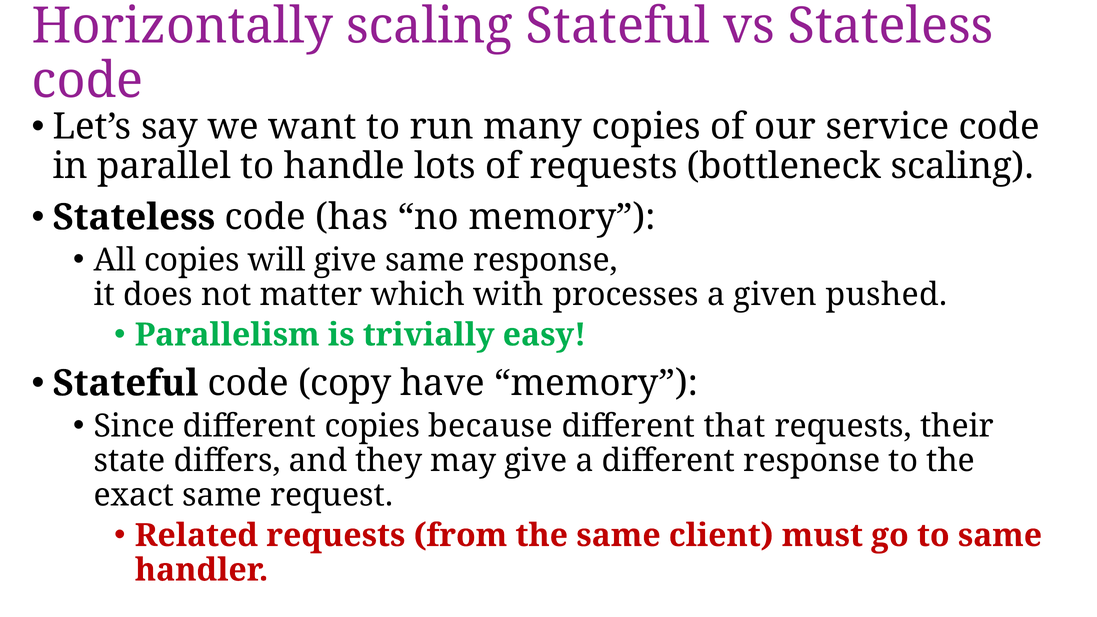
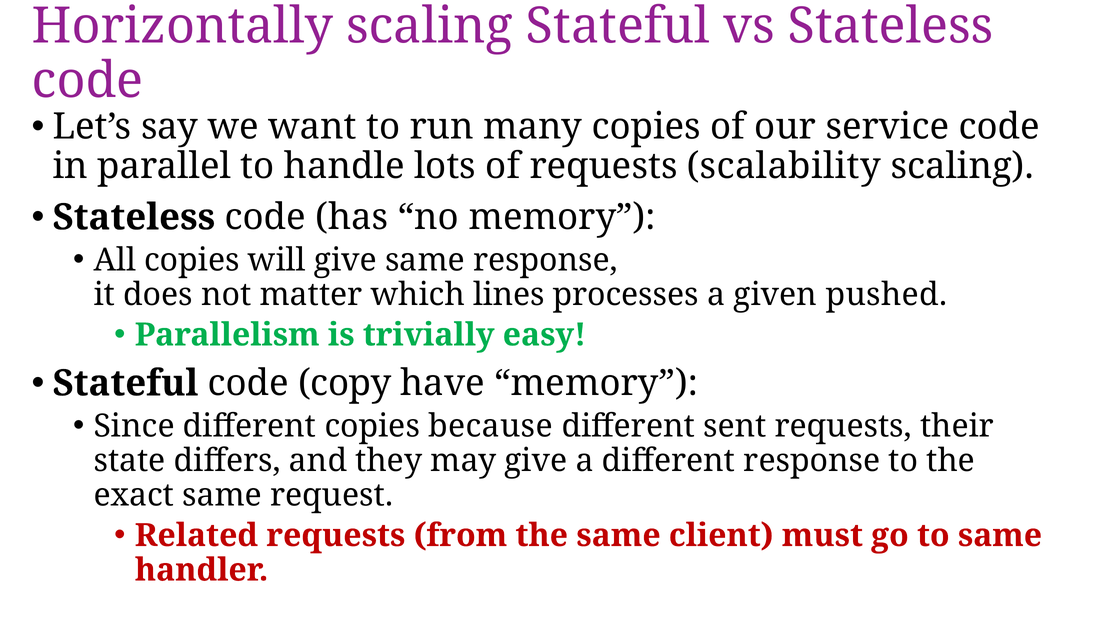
bottleneck: bottleneck -> scalability (784, 166)
with: with -> lines (509, 295)
that: that -> sent (735, 426)
